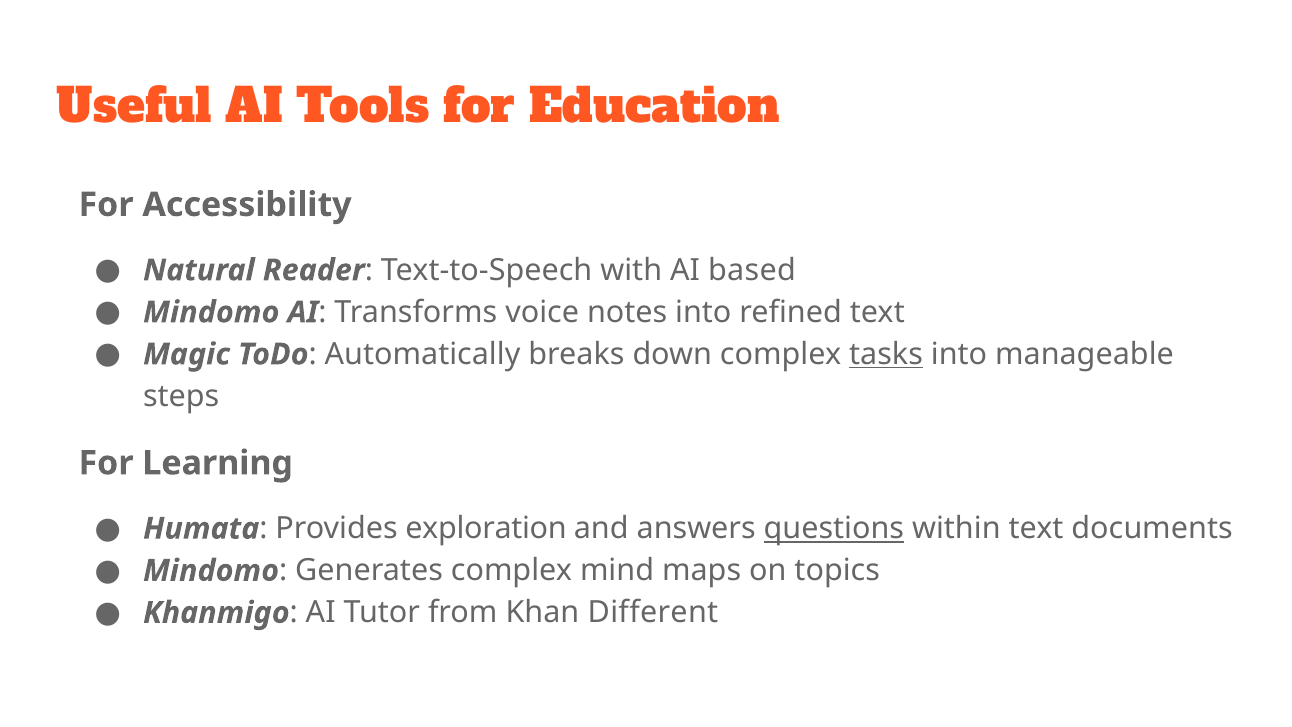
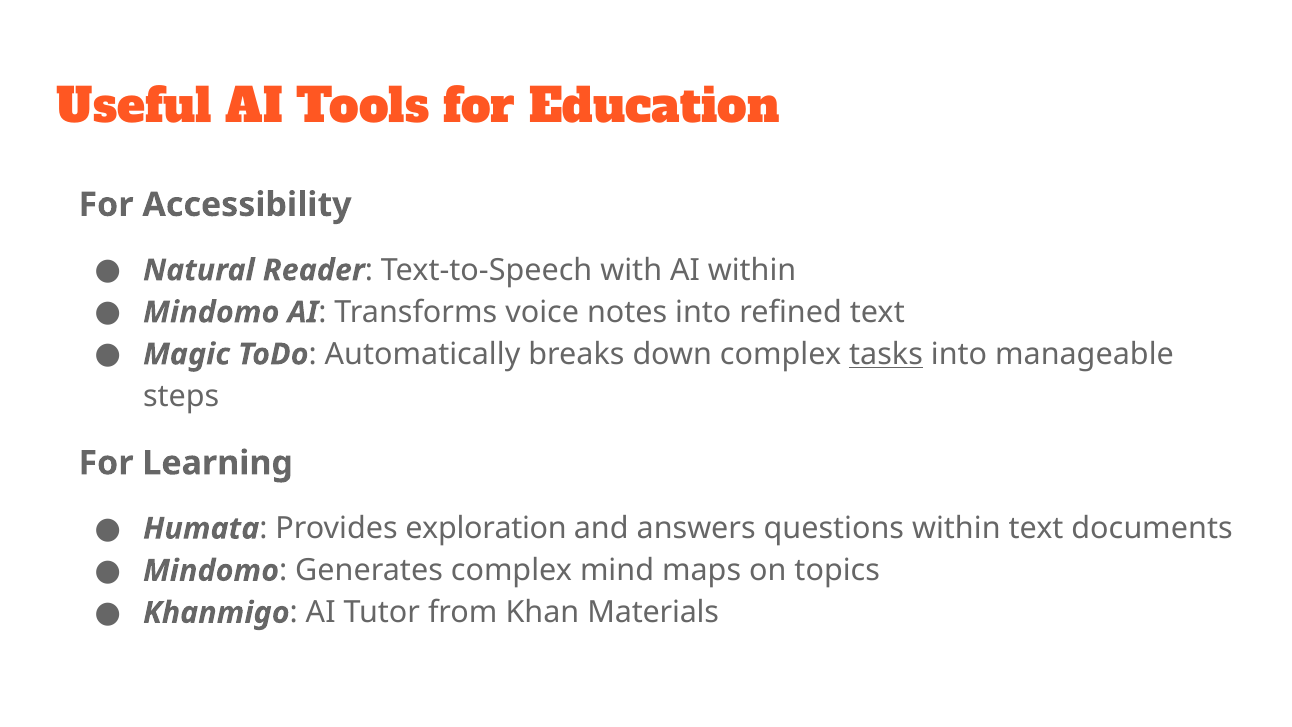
AI based: based -> within (752, 270)
questions underline: present -> none (834, 528)
Different: Different -> Materials (653, 613)
